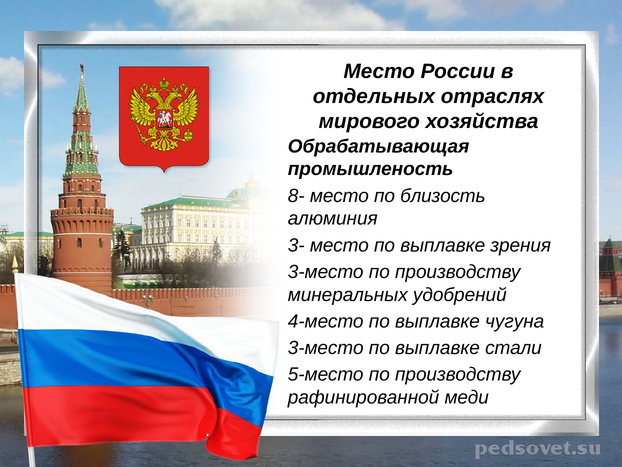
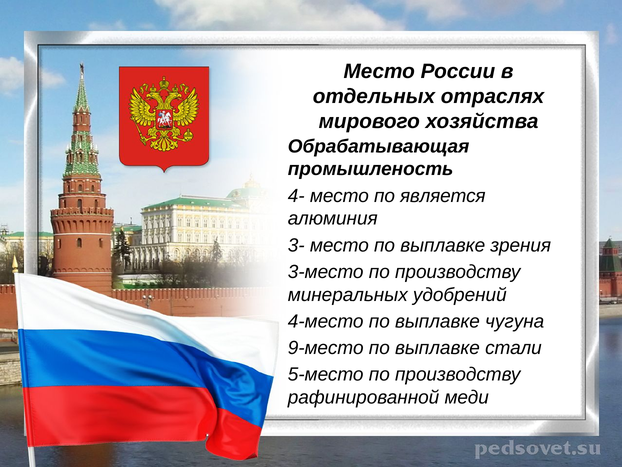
8-: 8- -> 4- (296, 196)
близость: близость -> является (443, 196)
3-место: 3-место -> 9-место (326, 348)
